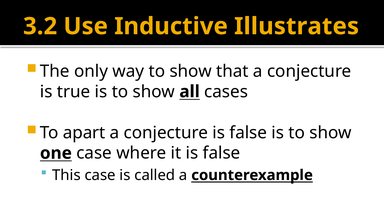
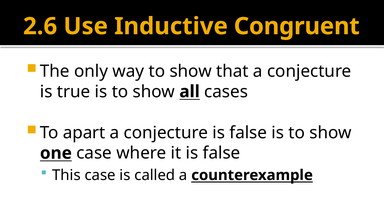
3.2: 3.2 -> 2.6 (40, 26)
Illustrates: Illustrates -> Congruent (297, 26)
